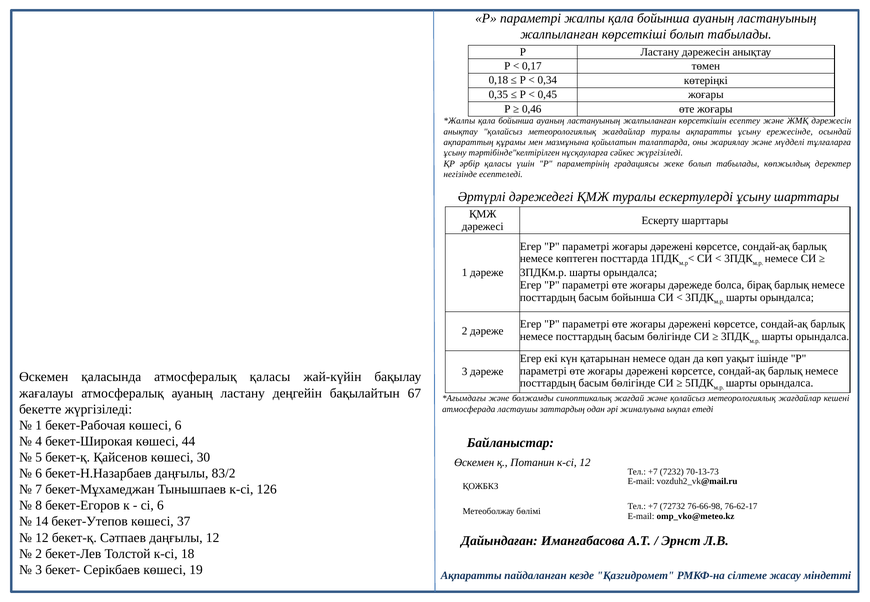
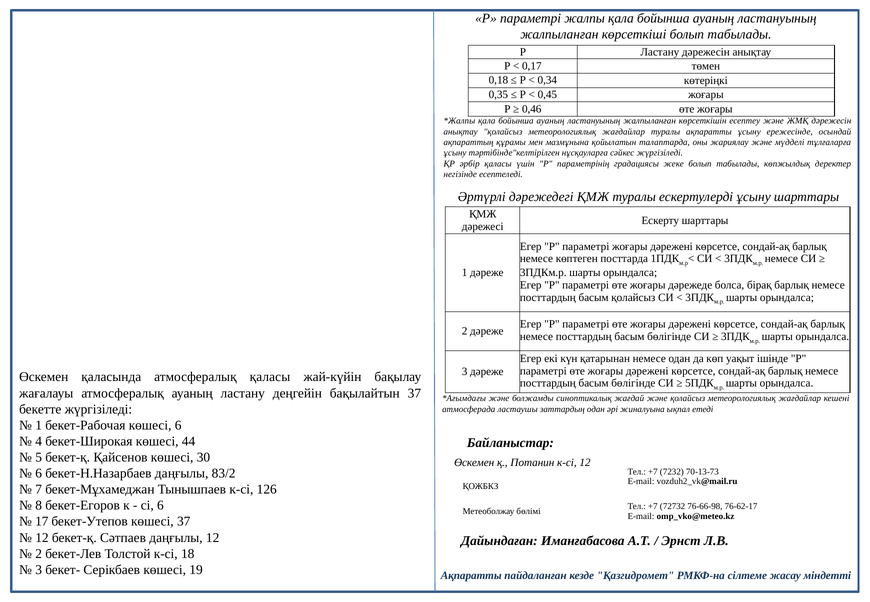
басым бойынша: бойынша -> қолайсыз (633, 298)
бақылайтын 67: 67 -> 37 (414, 393)
14: 14 -> 17 (42, 522)
